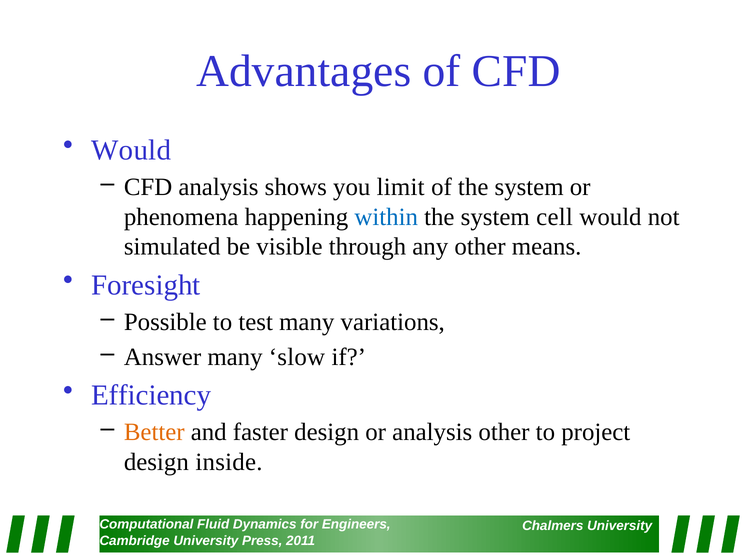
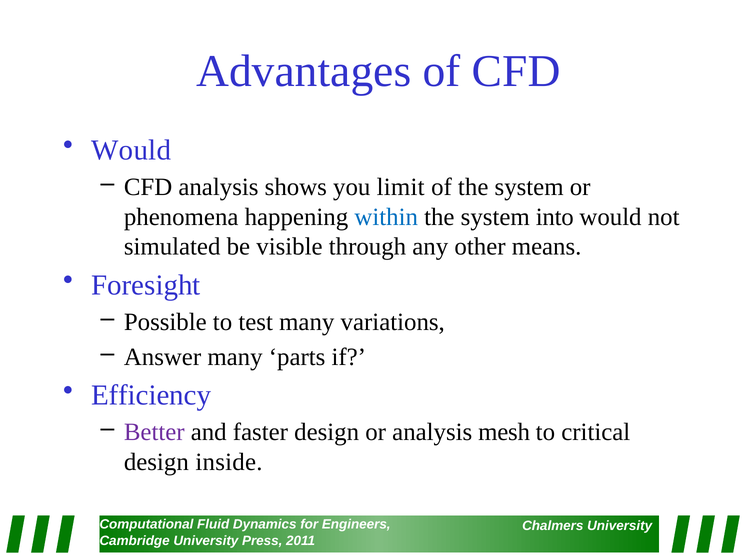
cell: cell -> into (555, 217)
slow: slow -> parts (297, 357)
Better colour: orange -> purple (154, 433)
analysis other: other -> mesh (504, 433)
project: project -> critical (596, 433)
